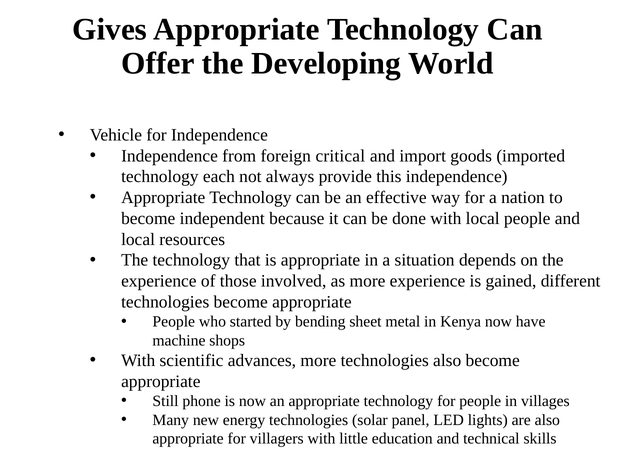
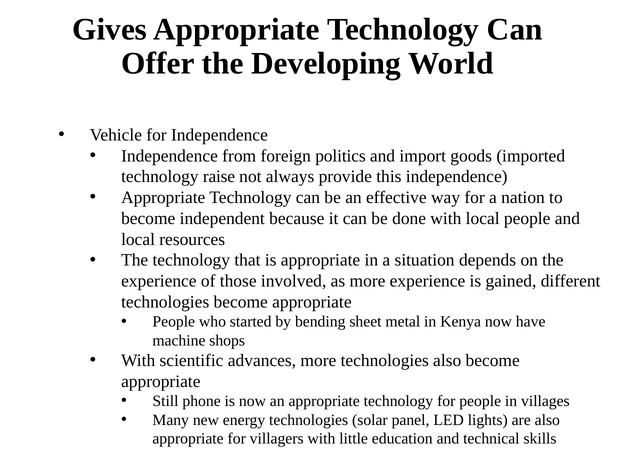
critical: critical -> politics (340, 156)
each: each -> raise (219, 177)
